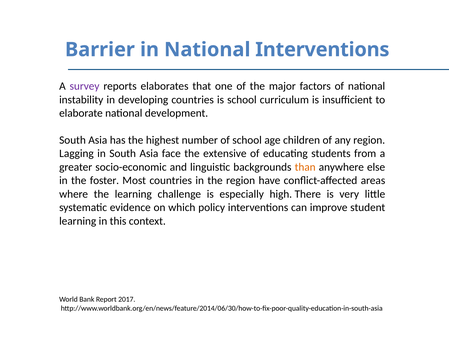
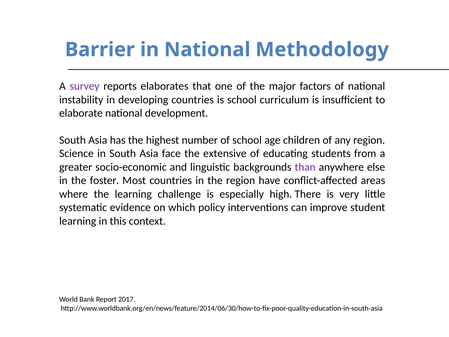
National Interventions: Interventions -> Methodology (322, 50)
Lagging: Lagging -> Science (76, 153)
than colour: orange -> purple (305, 167)
